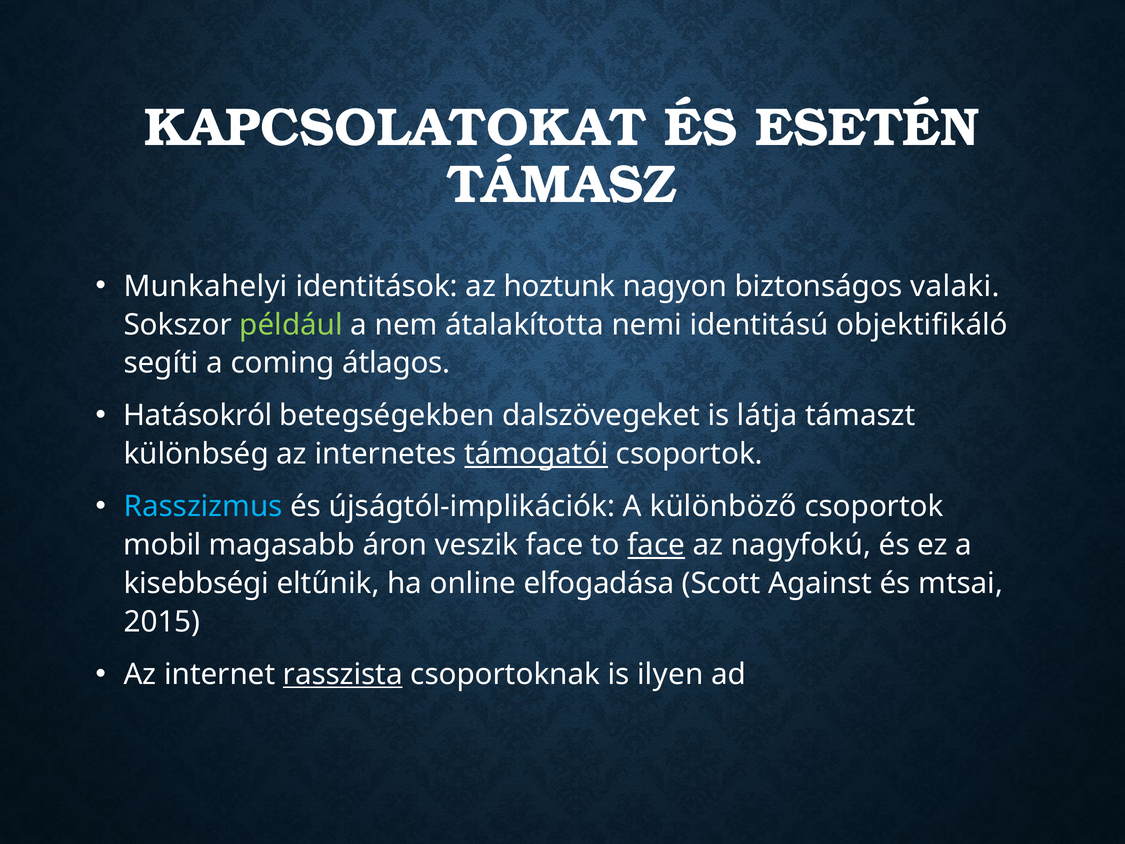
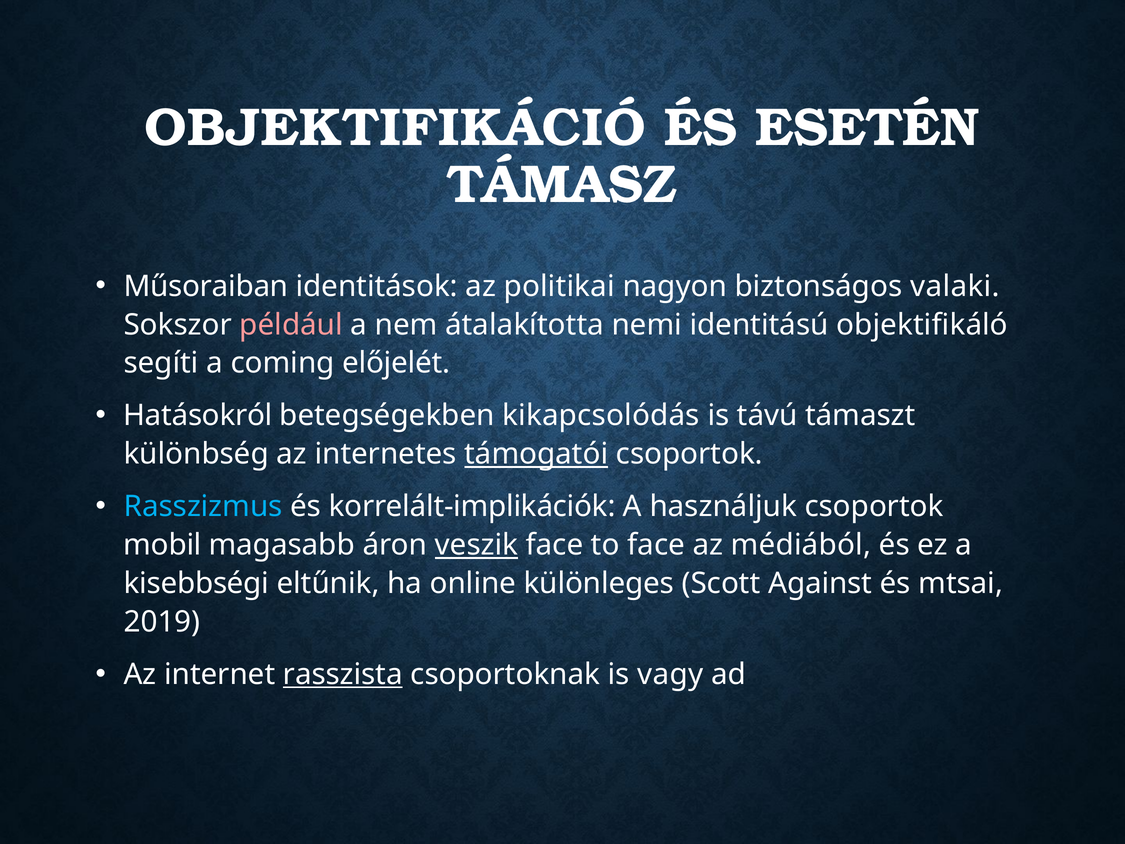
KAPCSOLATOKAT: KAPCSOLATOKAT -> OBJEKTIFIKÁCIÓ (395, 128)
Munkahelyi: Munkahelyi -> Műsoraiban (206, 286)
hoztunk: hoztunk -> politikai (559, 286)
például colour: light green -> pink (291, 325)
átlagos: átlagos -> előjelét (396, 363)
dalszövegeket: dalszövegeket -> kikapcsolódás (601, 416)
látja: látja -> távú (767, 416)
újságtól-implikációk: újságtól-implikációk -> korrelált-implikációk (472, 507)
különböző: különböző -> használjuk (723, 507)
veszik underline: none -> present (476, 545)
face underline: present -> none (656, 545)
nagyfokú: nagyfokú -> médiából (801, 545)
elfogadása: elfogadása -> különleges (599, 583)
2015: 2015 -> 2019 (162, 622)
ilyen: ilyen -> vagy (670, 674)
